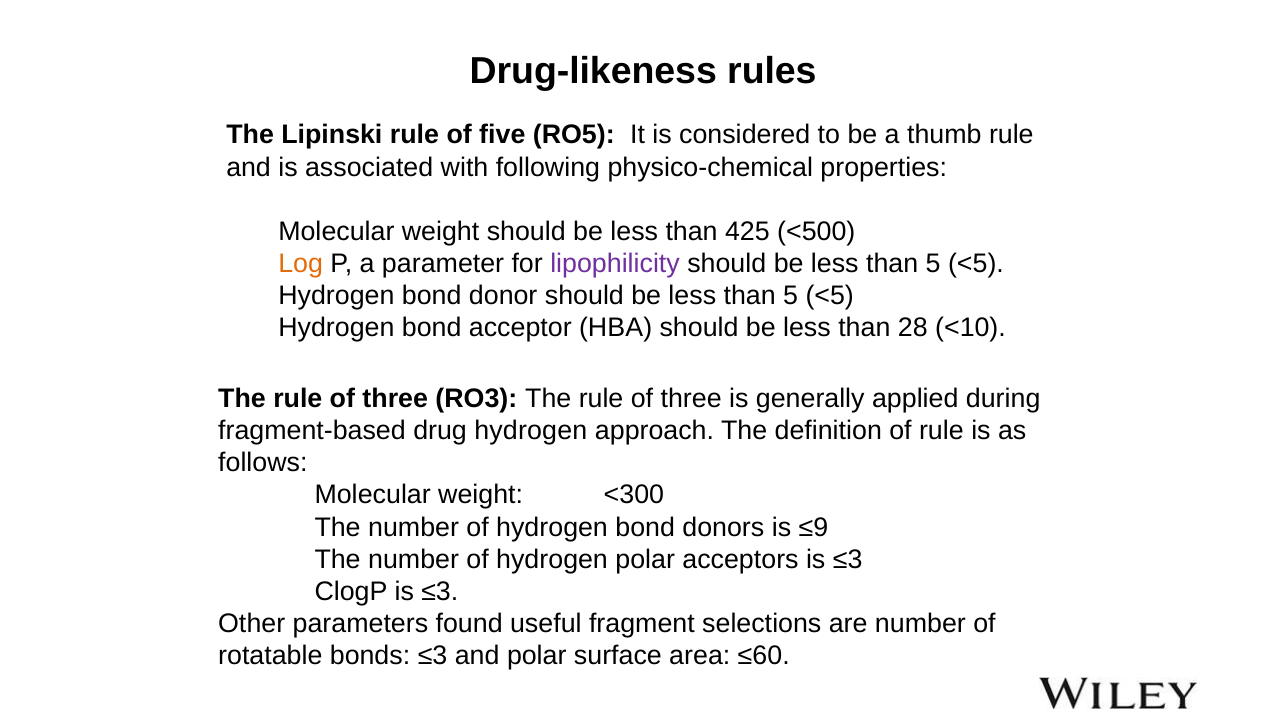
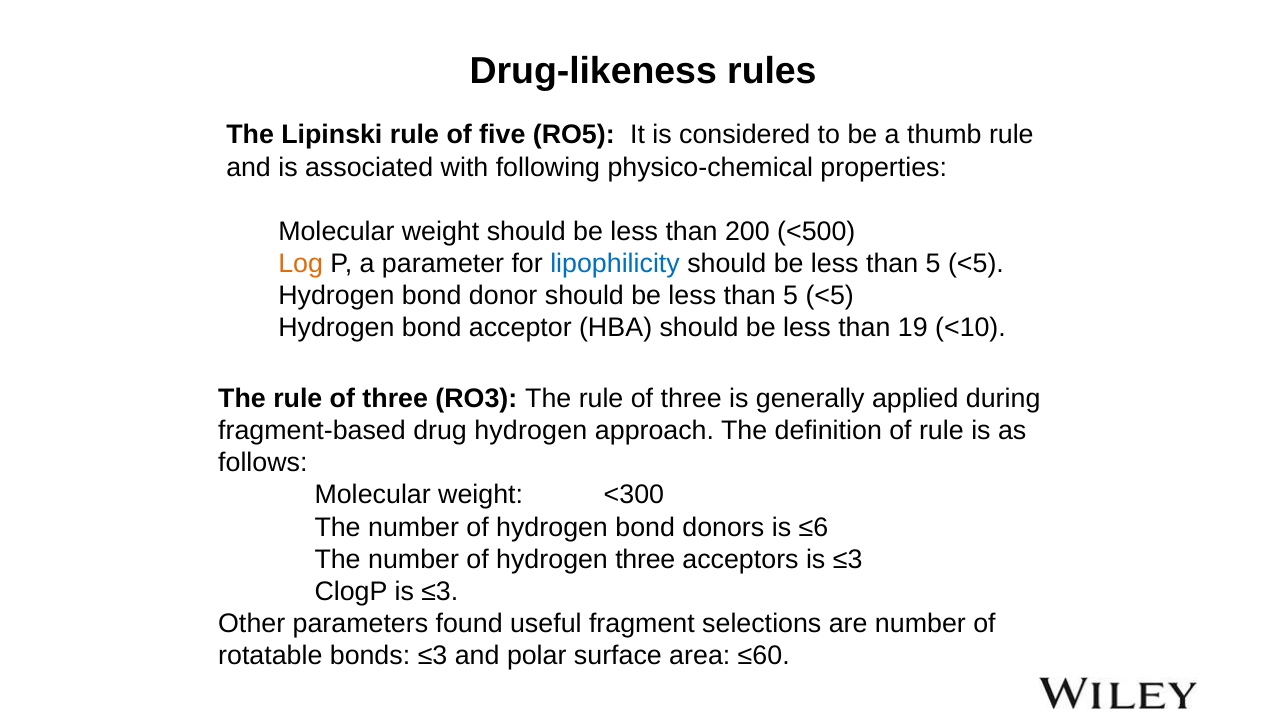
425: 425 -> 200 (747, 232)
lipophilicity colour: purple -> blue (615, 264)
28: 28 -> 19 (913, 328)
≤9: ≤9 -> ≤6 (813, 527)
hydrogen polar: polar -> three (645, 559)
